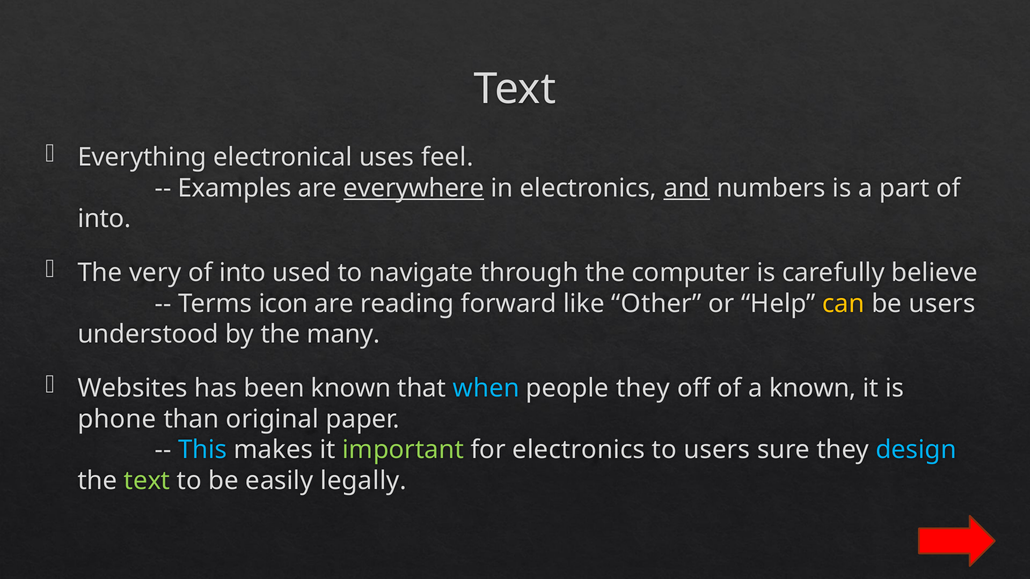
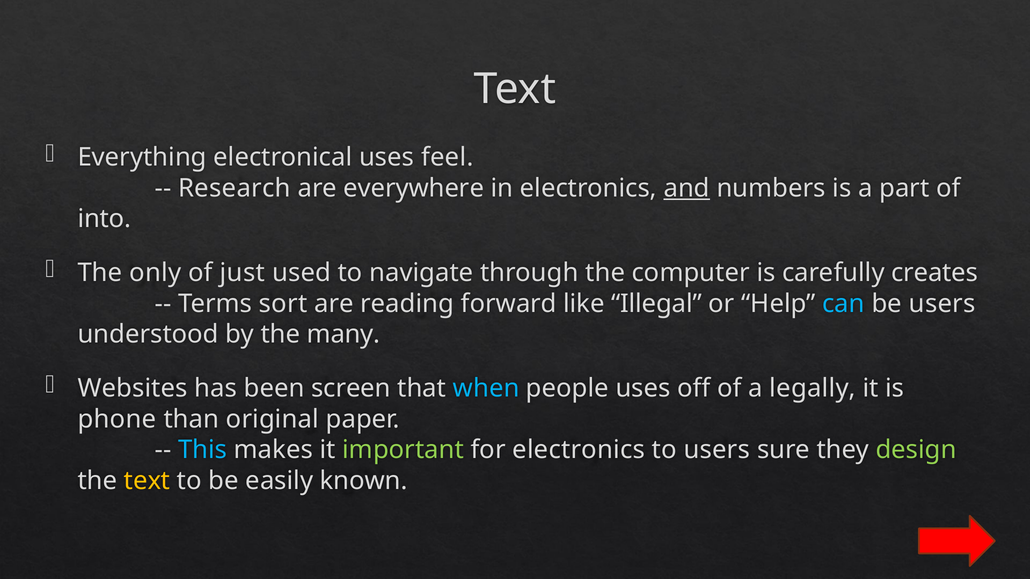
Examples: Examples -> Research (234, 188)
everywhere underline: present -> none (414, 188)
very: very -> only (155, 273)
into: into -> just (242, 273)
believe: believe -> creates (935, 273)
icon: icon -> sort (283, 304)
Other: Other -> Illegal (657, 304)
can colour: yellow -> light blue (843, 304)
been known: known -> screen (351, 388)
people they: they -> uses (643, 388)
a known: known -> legally (813, 388)
design colour: light blue -> light green (916, 450)
text colour: light green -> yellow (147, 481)
legally: legally -> known (364, 481)
